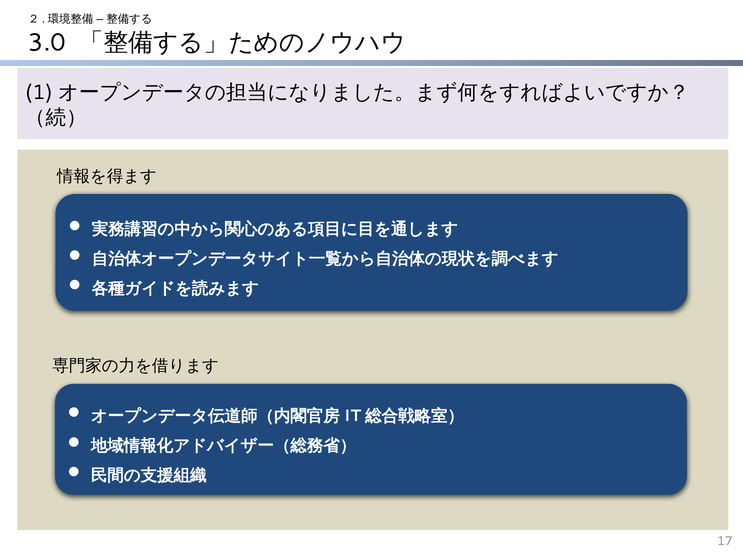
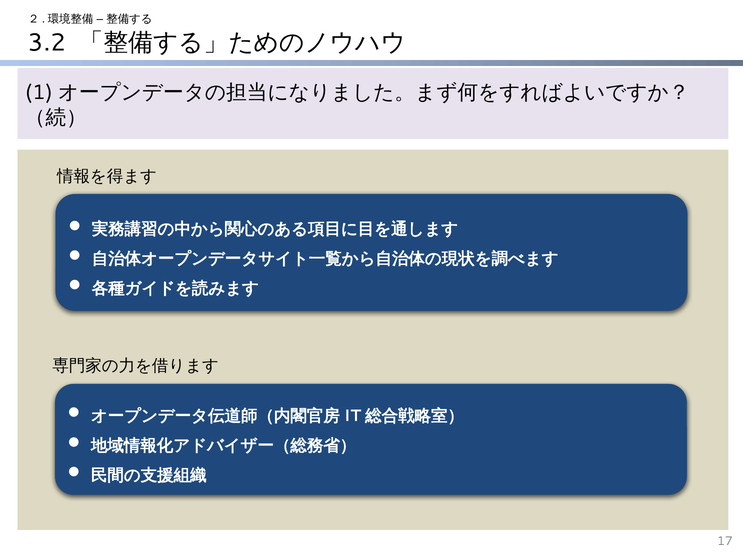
3.0: 3.0 -> 3.2 (47, 43)
